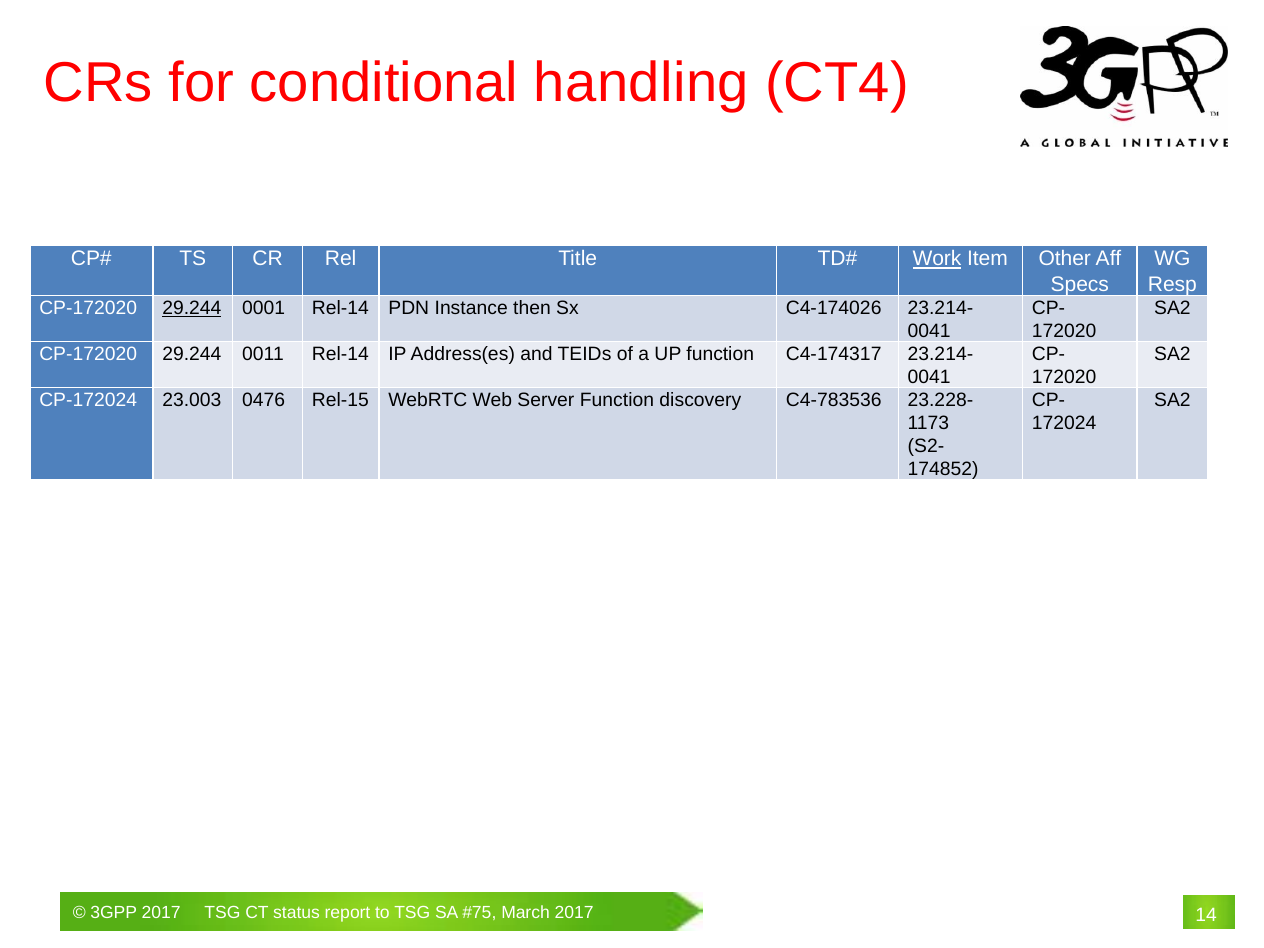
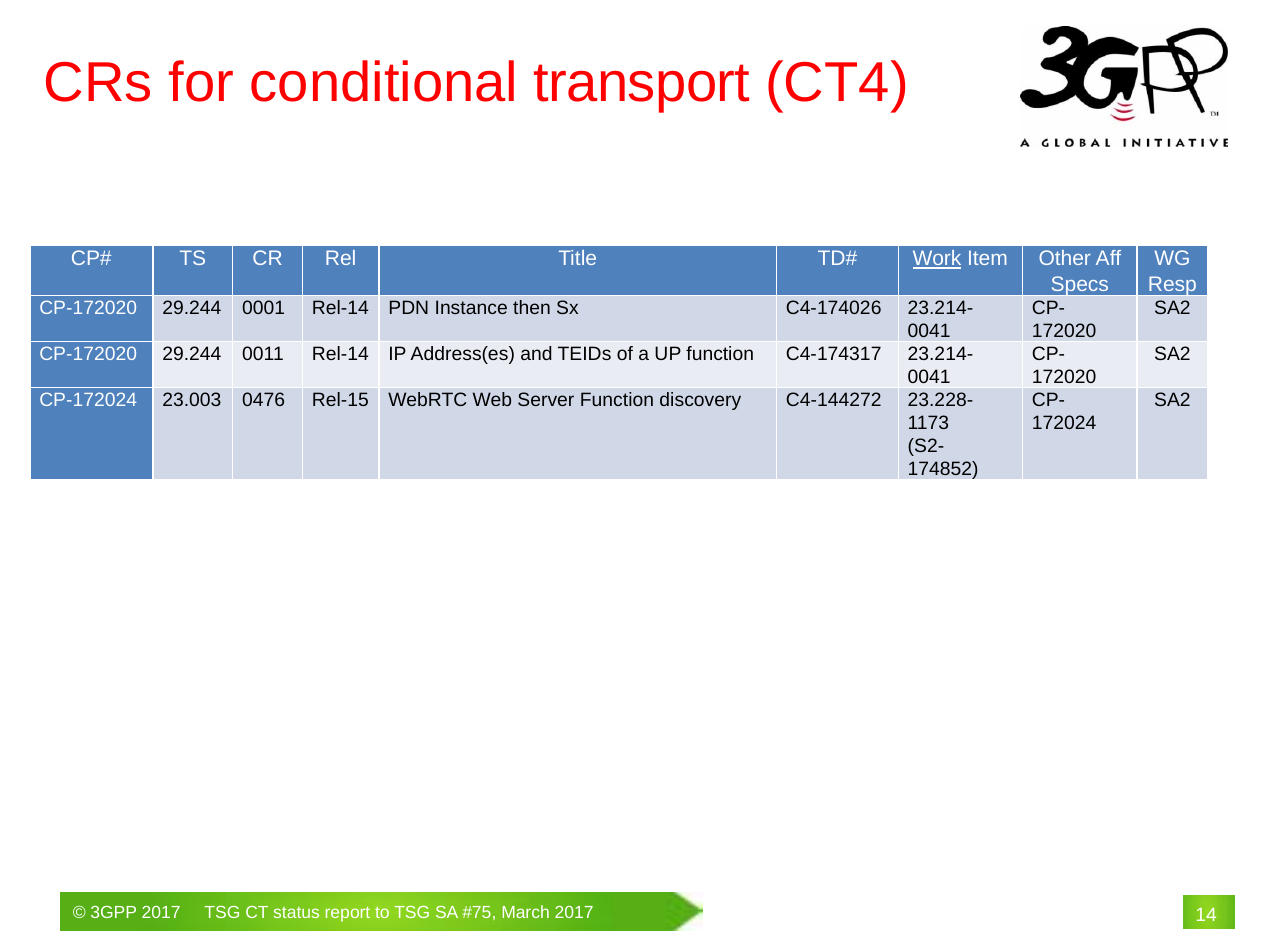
handling: handling -> transport (642, 83)
29.244 underline: present -> none (192, 308)
C4-783536: C4-783536 -> C4-144272 (834, 400)
